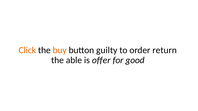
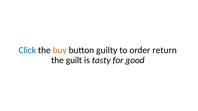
Click colour: orange -> blue (27, 50)
able: able -> guilt (74, 60)
offer: offer -> tasty (101, 60)
